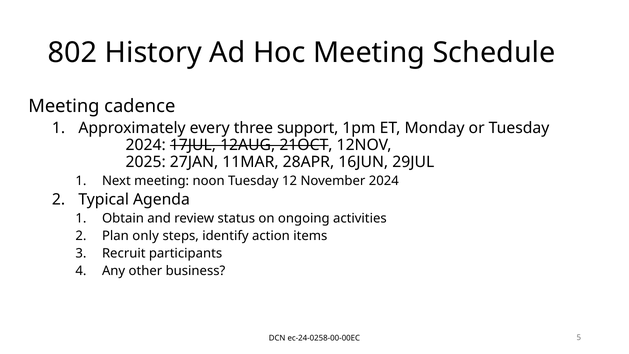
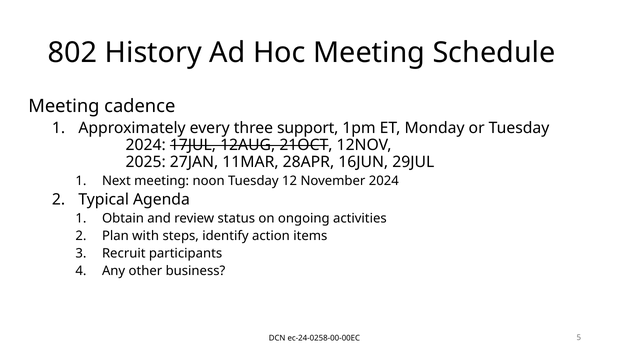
only: only -> with (146, 236)
